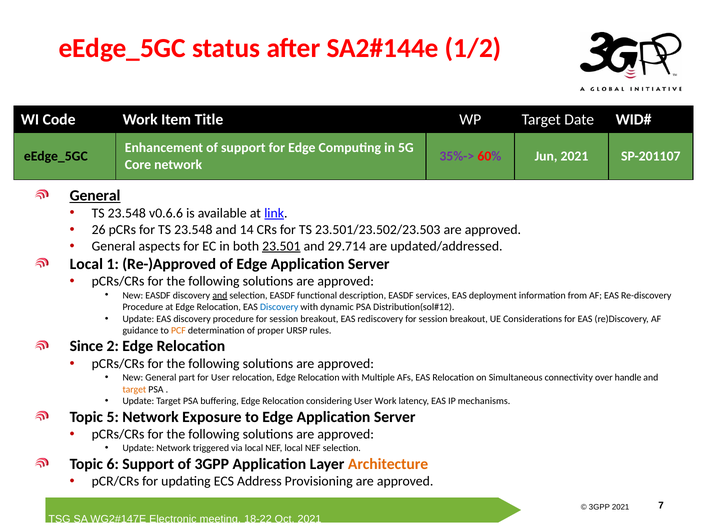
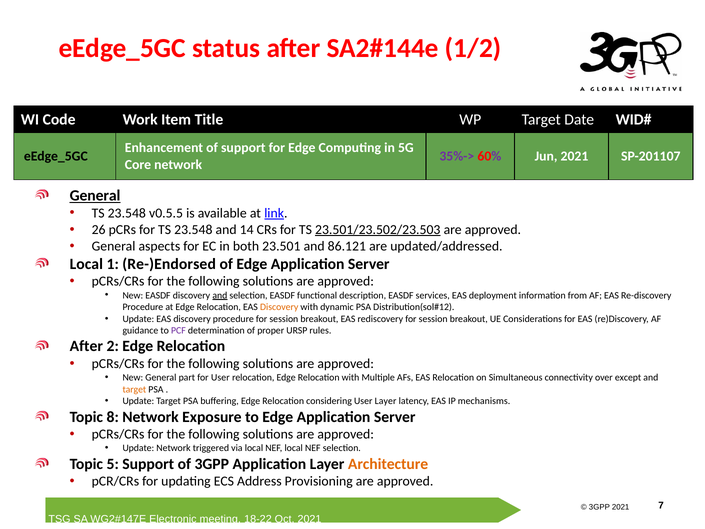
v0.6.6: v0.6.6 -> v0.5.5 (166, 213)
23.501/23.502/23.503 underline: none -> present (378, 230)
23.501 underline: present -> none (281, 246)
29.714: 29.714 -> 86.121 (347, 246)
Re-)Approved: Re-)Approved -> Re-)Endorsed (169, 264)
Discovery colour: blue -> orange (279, 307)
PCF colour: orange -> purple (178, 330)
Since: Since -> After (86, 346)
handle: handle -> except (628, 377)
User Work: Work -> Layer (386, 401)
5: 5 -> 8 (113, 417)
6: 6 -> 5 (113, 464)
